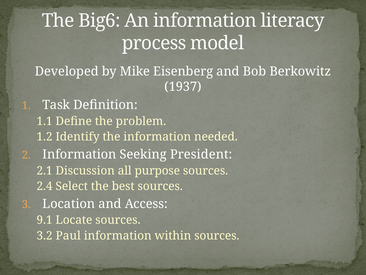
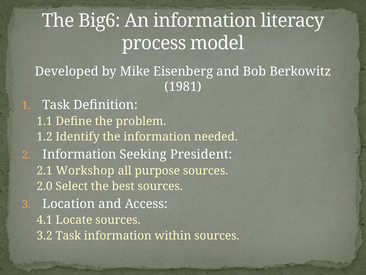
1937: 1937 -> 1981 (183, 87)
Discussion: Discussion -> Workshop (85, 170)
2.4: 2.4 -> 2.0 (45, 186)
9.1: 9.1 -> 4.1 (45, 220)
3.2 Paul: Paul -> Task (68, 235)
